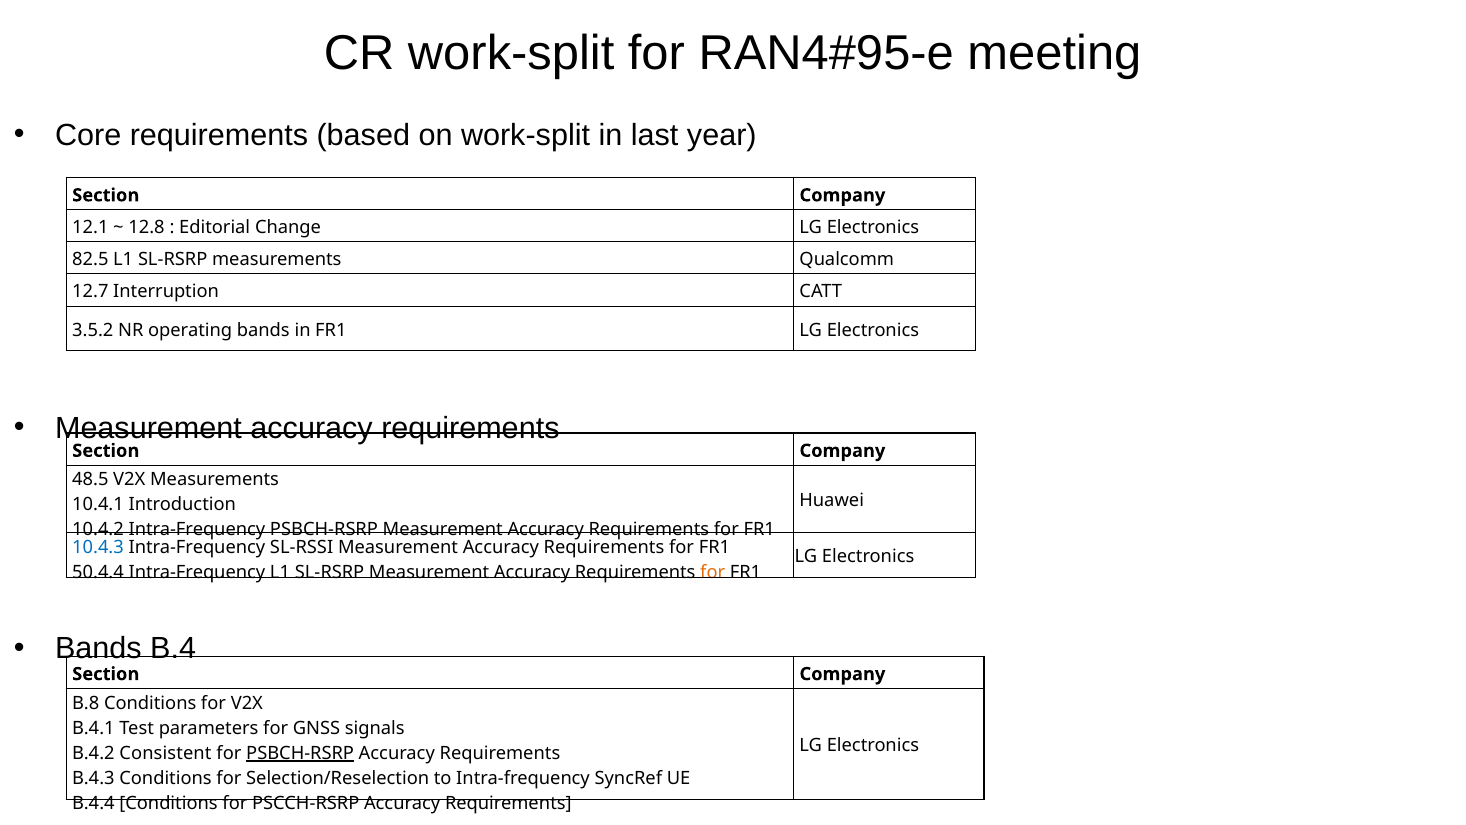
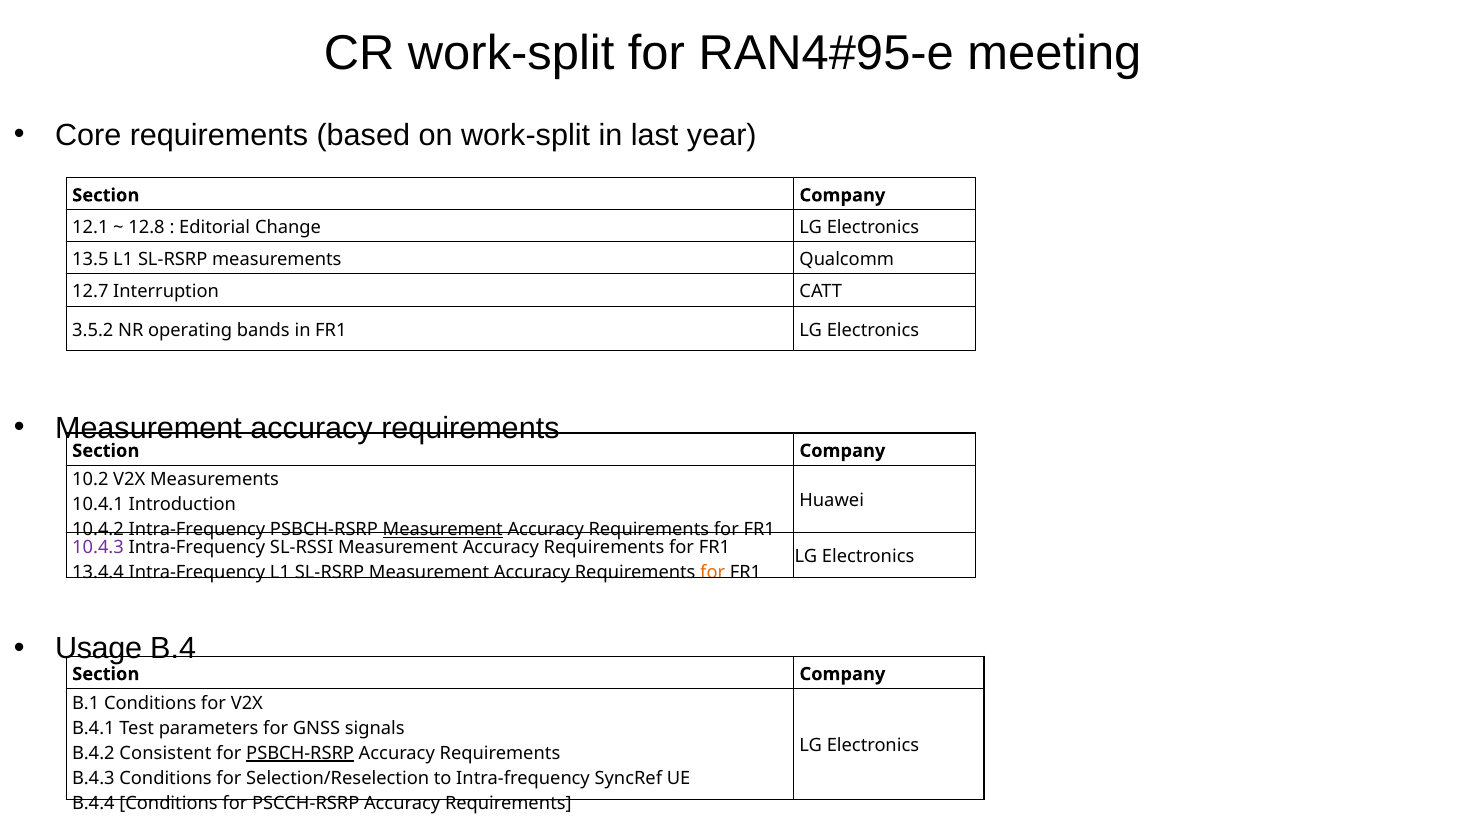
82.5: 82.5 -> 13.5 (90, 259)
48.5: 48.5 -> 10.2 (90, 480)
Measurement underline: none -> present (443, 530)
10.4.3 colour: blue -> purple (98, 547)
50.4.4: 50.4.4 -> 13.4.4 (98, 572)
Bands: Bands -> Usage (99, 648)
B.8: B.8 -> B.1 (86, 703)
